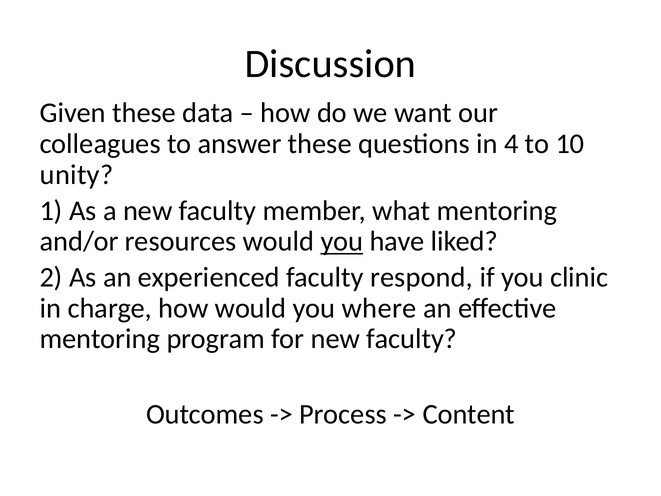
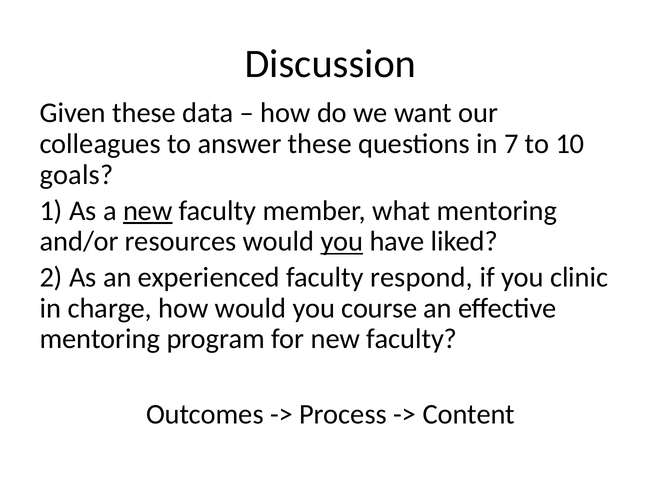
4: 4 -> 7 (511, 144)
unity: unity -> goals (77, 175)
new underline: none -> present (148, 211)
where: where -> course (379, 308)
